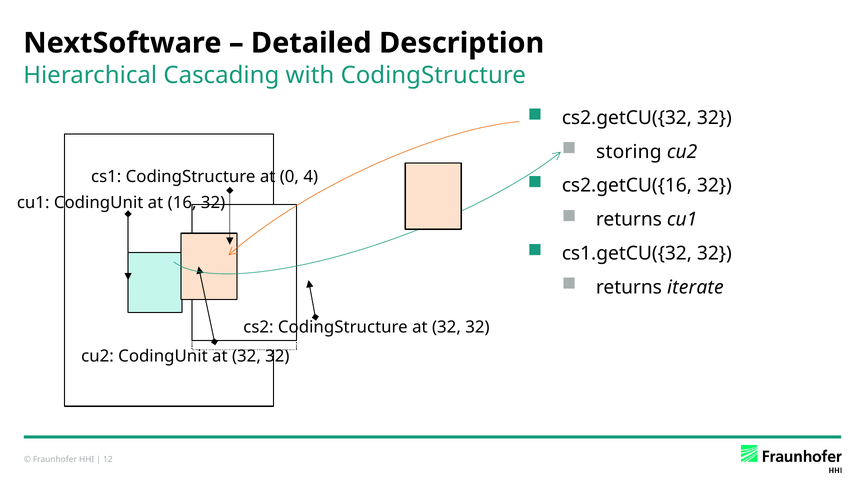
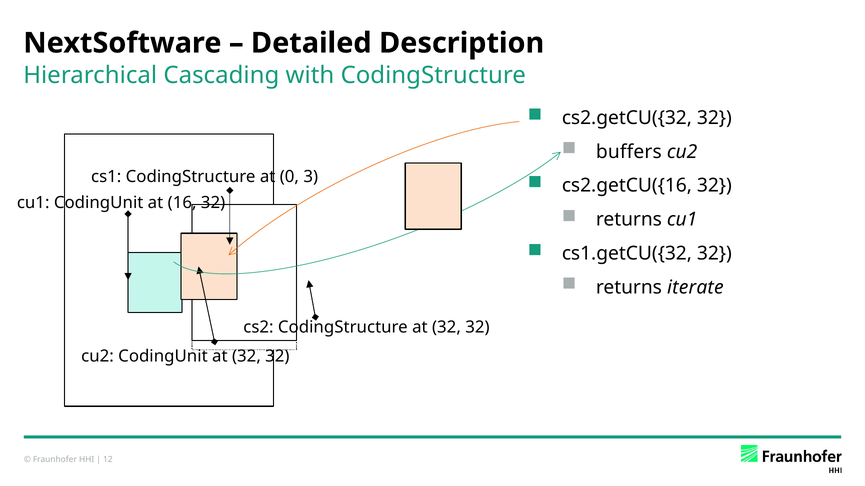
storing: storing -> buffers (629, 152)
4: 4 -> 3 (311, 177)
